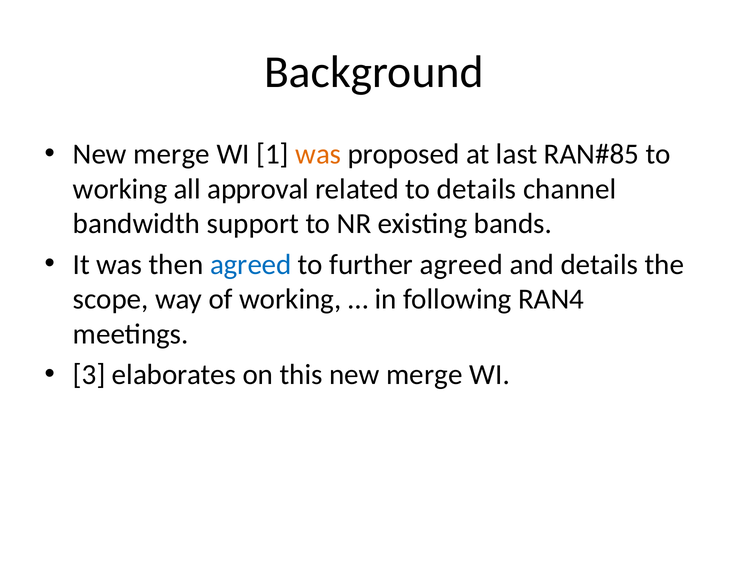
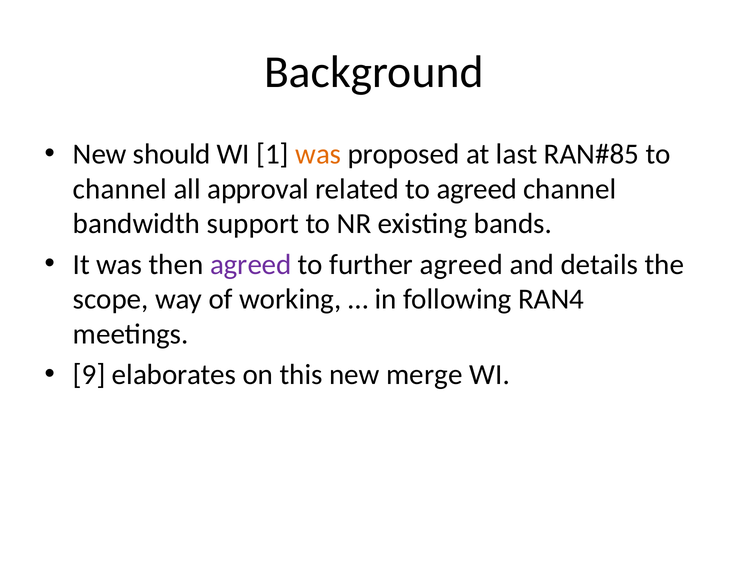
merge: merge -> should (172, 154)
working: working -> channel (120, 189)
to details: details -> agreed (477, 189)
agreed colour: blue -> purple (251, 264)
3: 3 -> 9 (89, 375)
